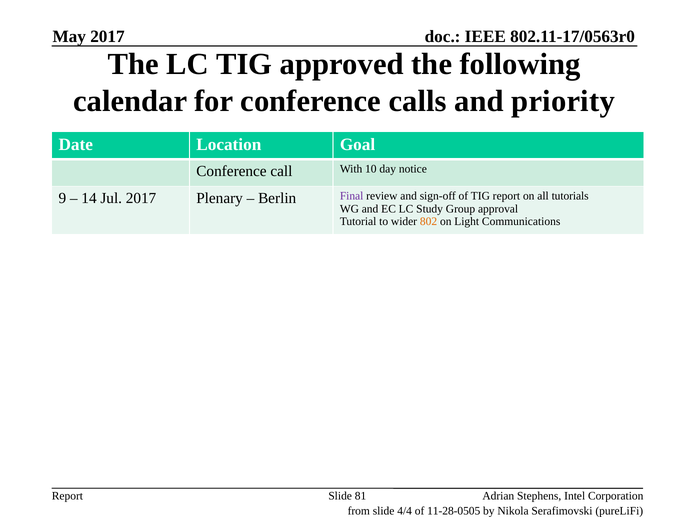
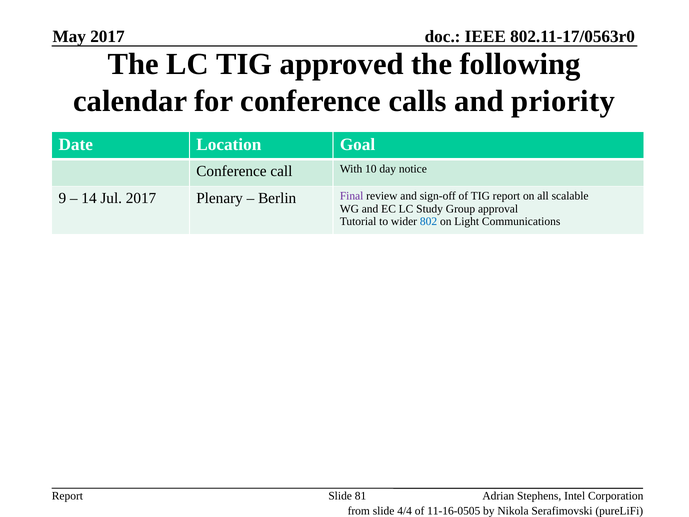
tutorials: tutorials -> scalable (570, 196)
802 colour: orange -> blue (429, 221)
11-28-0505: 11-28-0505 -> 11-16-0505 (454, 511)
